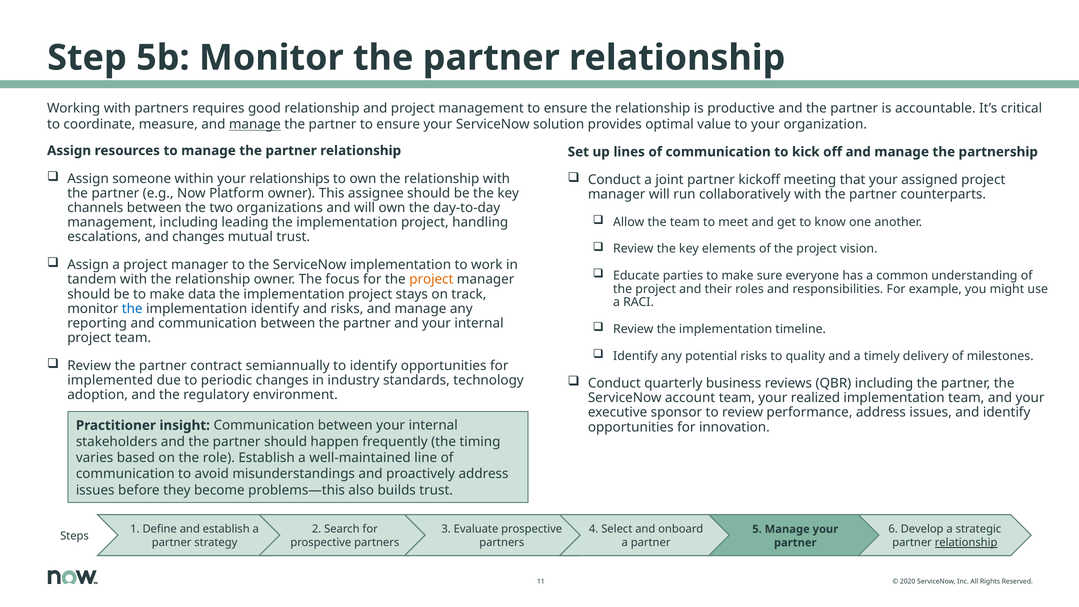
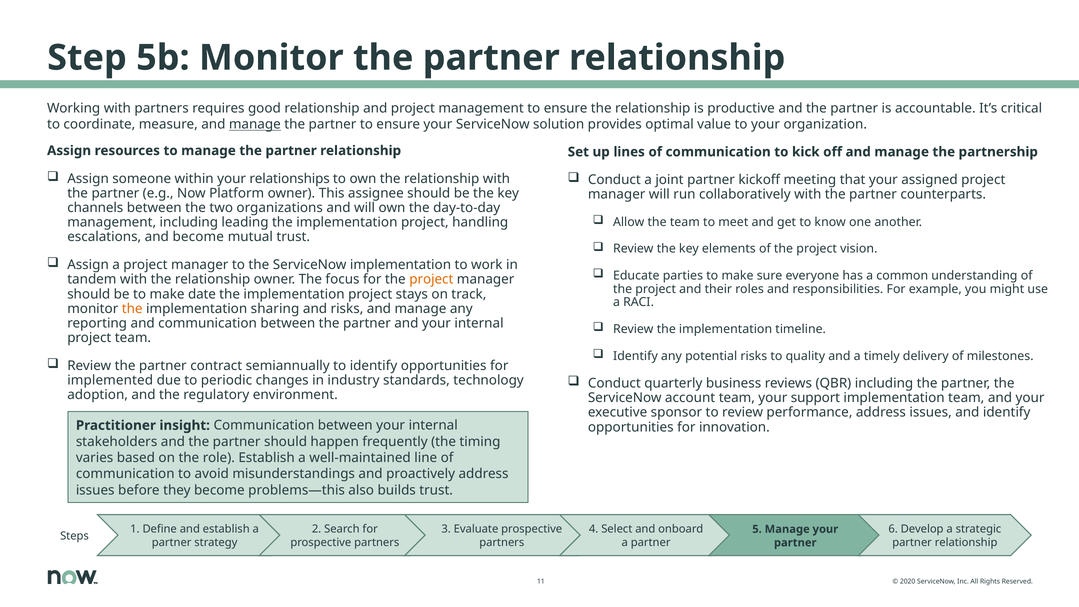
and changes: changes -> become (198, 237)
data: data -> date (202, 294)
the colour: blue -> orange (132, 309)
implementation identify: identify -> sharing (275, 309)
realized: realized -> support (815, 398)
relationship underline: present -> none (966, 543)
